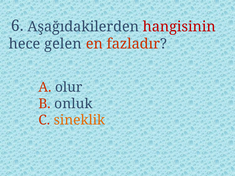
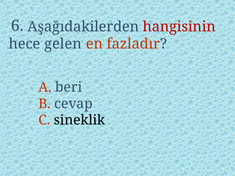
olur: olur -> beri (69, 87)
onluk: onluk -> cevap (74, 104)
sineklik colour: orange -> black (79, 120)
